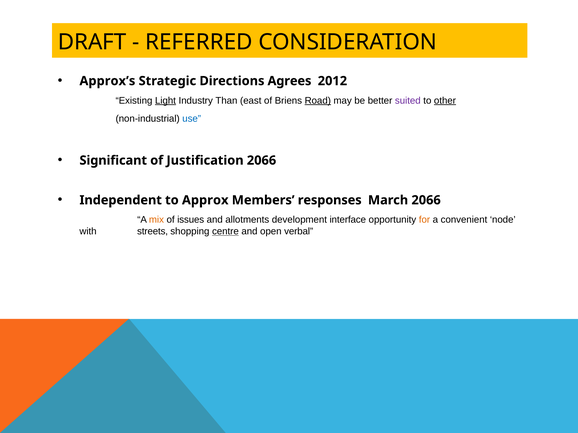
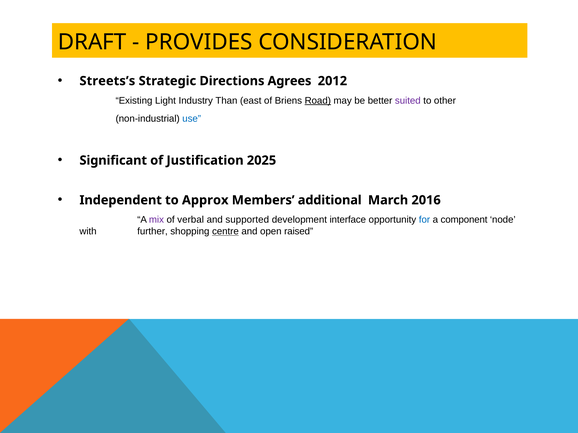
REFERRED: REFERRED -> PROVIDES (199, 42)
Approx’s: Approx’s -> Streets’s (107, 81)
Light underline: present -> none (165, 101)
other underline: present -> none (445, 101)
Justification 2066: 2066 -> 2025 (262, 161)
responses: responses -> additional (330, 200)
March 2066: 2066 -> 2016 (426, 200)
mix colour: orange -> purple (156, 220)
issues: issues -> verbal (191, 220)
allotments: allotments -> supported (247, 220)
for colour: orange -> blue (424, 220)
convenient: convenient -> component (464, 220)
streets: streets -> further (153, 232)
verbal: verbal -> raised (299, 232)
